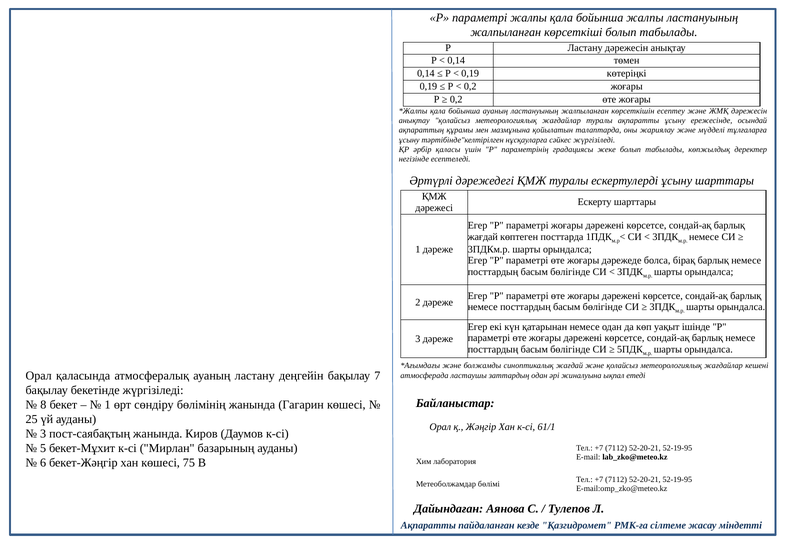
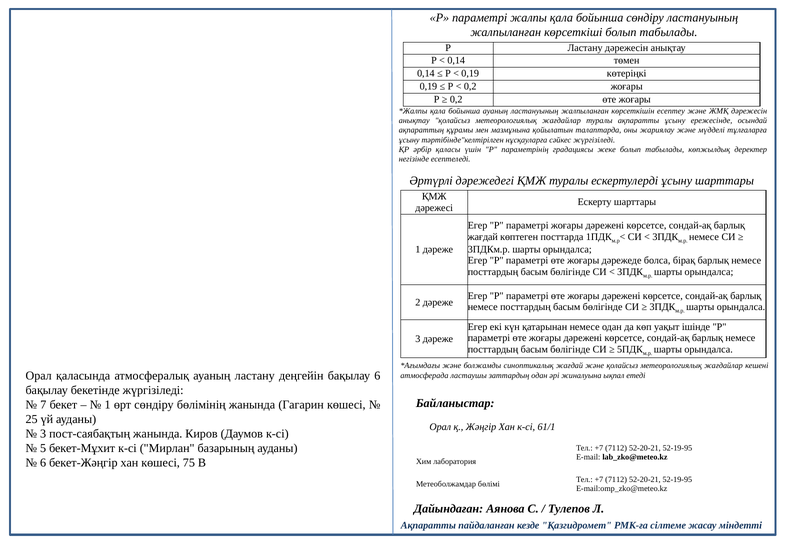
бойынша жалпы: жалпы -> сөндіру (645, 18)
бақылау 7: 7 -> 6 (377, 376)
8: 8 -> 7 (43, 405)
